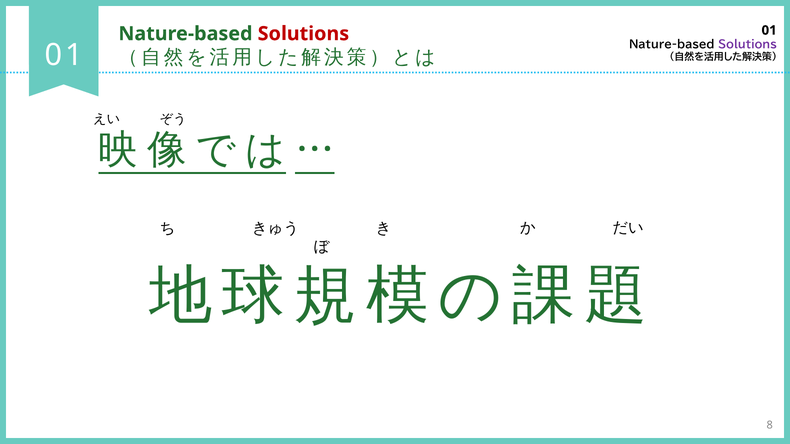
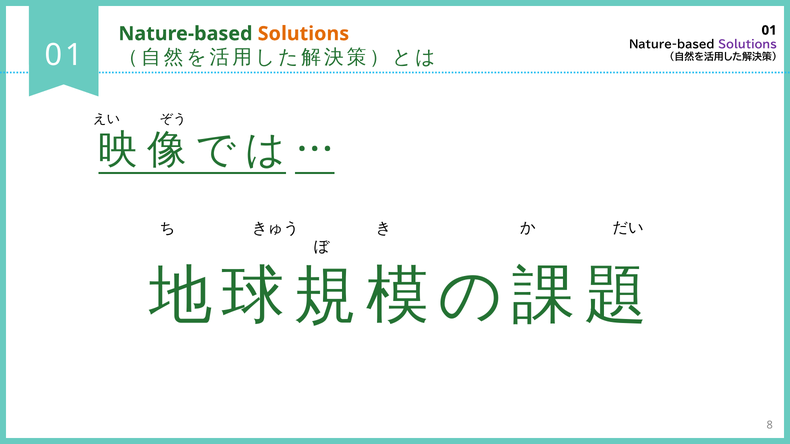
Solutions colour: red -> orange (303, 34)
